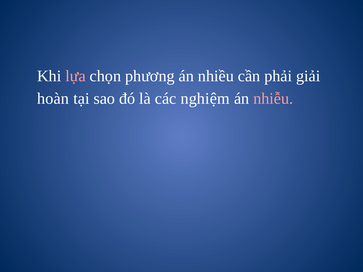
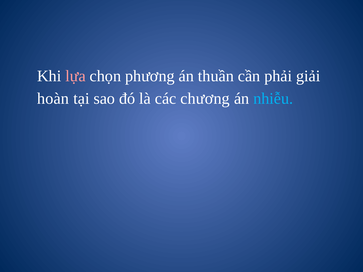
nhiều: nhiều -> thuần (216, 76)
nghiệm: nghiệm -> chương (205, 99)
nhiễu colour: pink -> light blue (273, 99)
